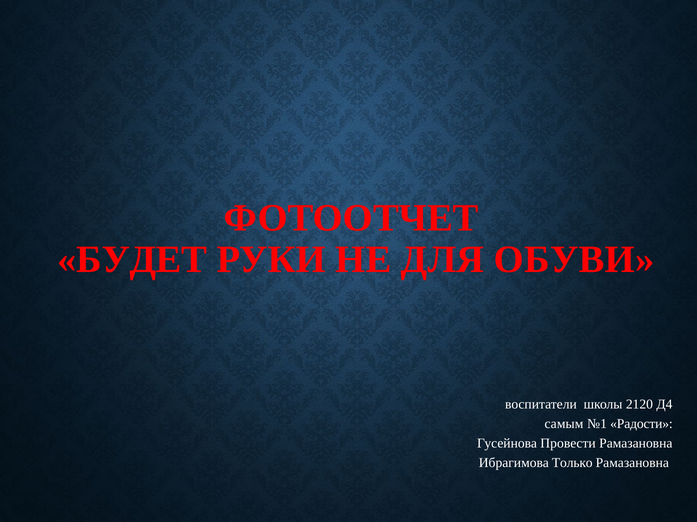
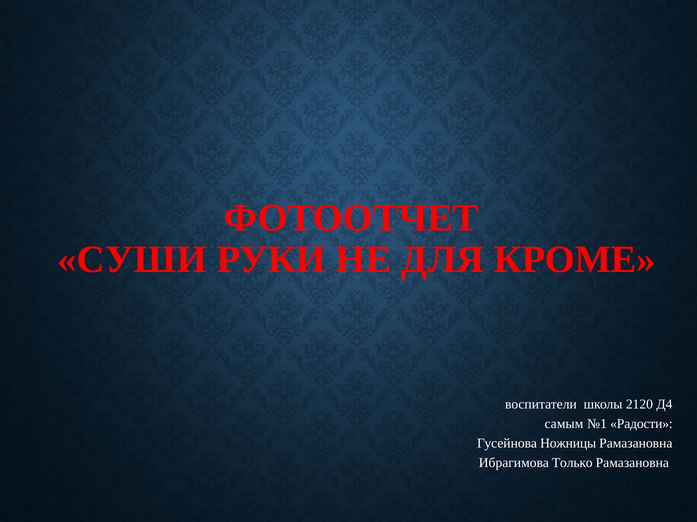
БУДЕТ: БУДЕТ -> СУШИ (132, 260)
ОБУВИ: ОБУВИ -> КРОМЕ (575, 260)
Провести: Провести -> Ножницы (568, 444)
